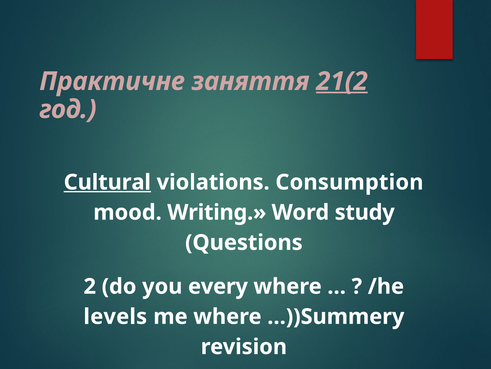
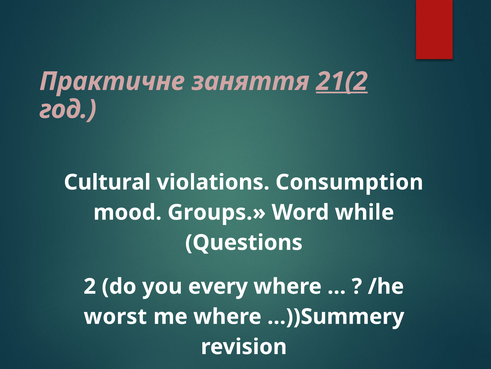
Cultural underline: present -> none (107, 182)
Writing: Writing -> Groups (217, 212)
study: study -> while (365, 212)
levels: levels -> worst (115, 316)
